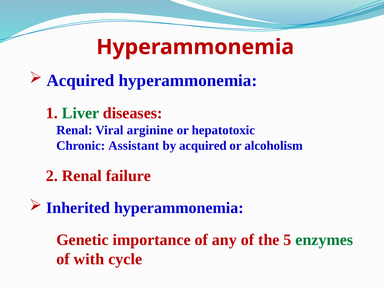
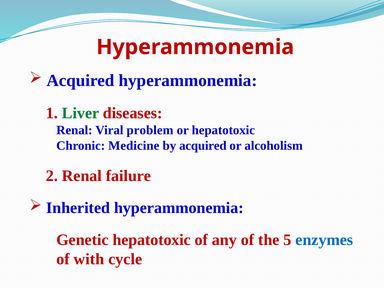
arginine: arginine -> problem (150, 130)
Assistant: Assistant -> Medicine (134, 146)
Genetic importance: importance -> hepatotoxic (152, 240)
enzymes colour: green -> blue (324, 240)
